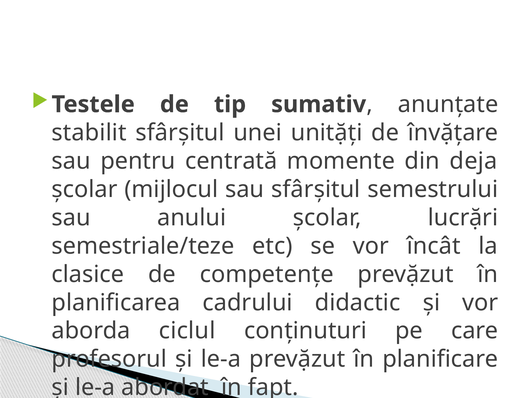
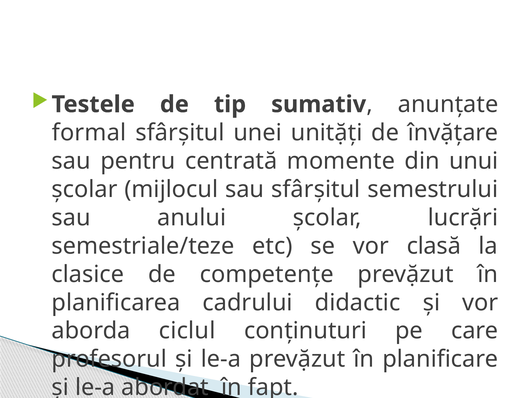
stabilit: stabilit -> formal (89, 133)
deja: deja -> unui (474, 161)
încât: încât -> clasă (434, 246)
